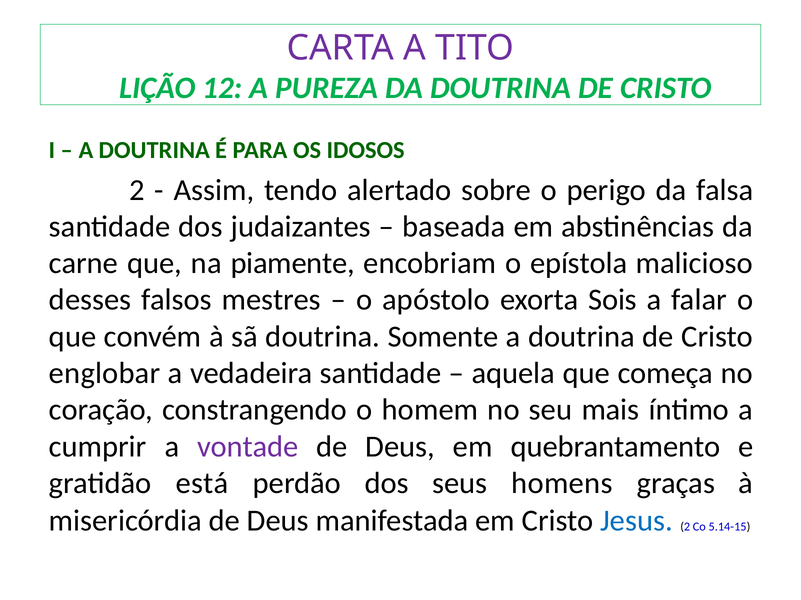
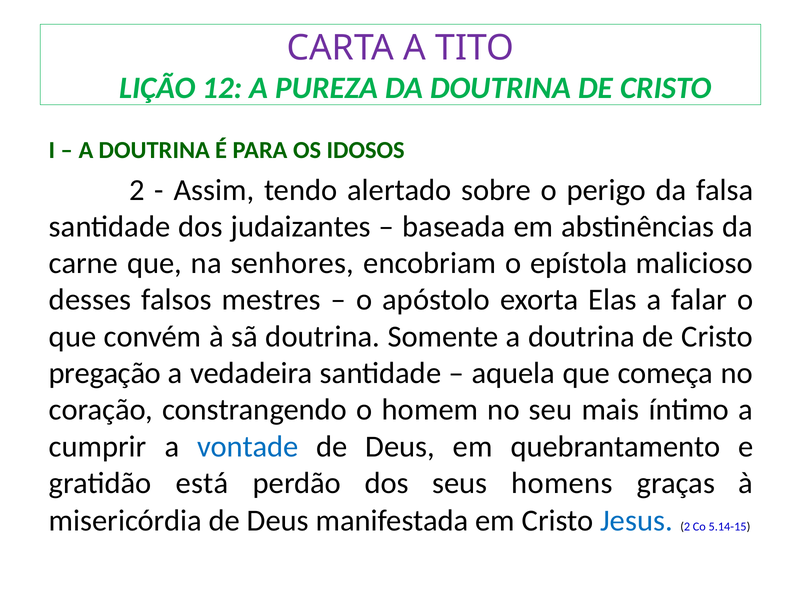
piamente: piamente -> senhores (292, 264)
Sois: Sois -> Elas (613, 300)
englobar: englobar -> pregação (105, 374)
vontade colour: purple -> blue (248, 447)
